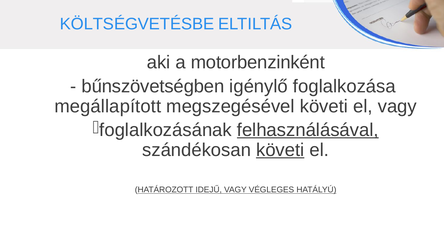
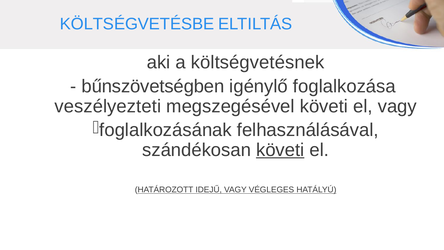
motorbenzinként: motorbenzinként -> költségvetésnek (258, 62)
megállapított: megállapított -> veszélyezteti (108, 106)
felhasználásával underline: present -> none (308, 130)
